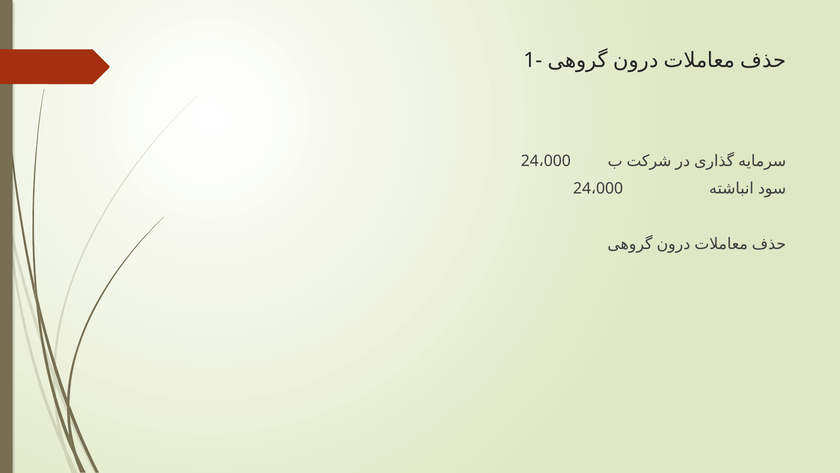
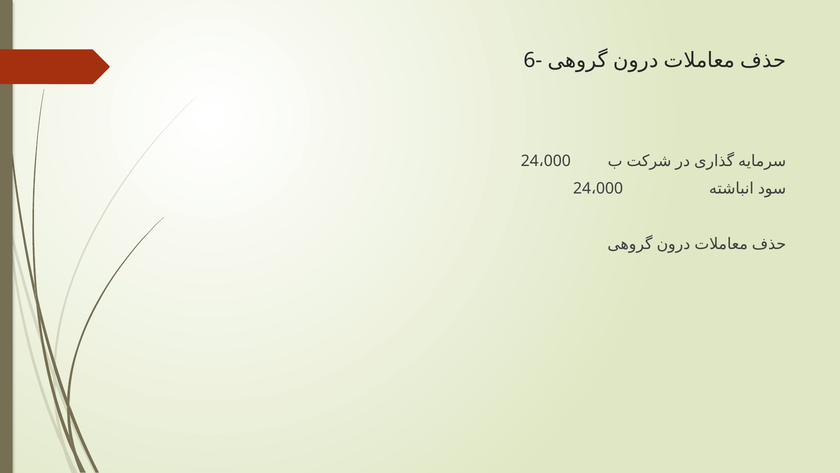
1-: 1- -> 6- (533, 60)
